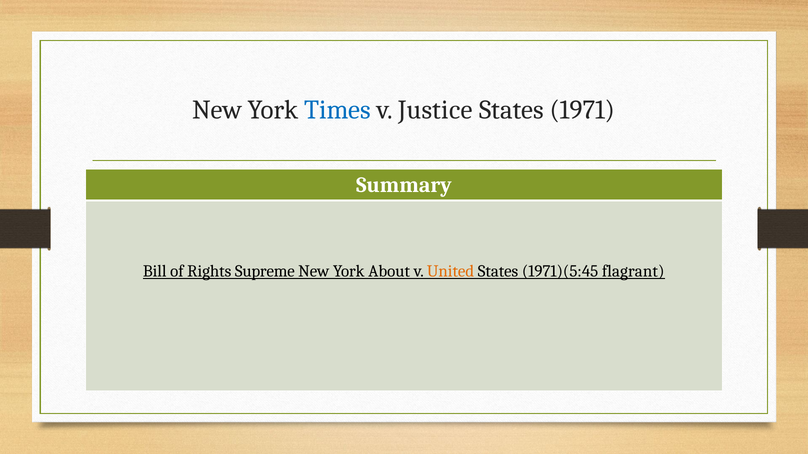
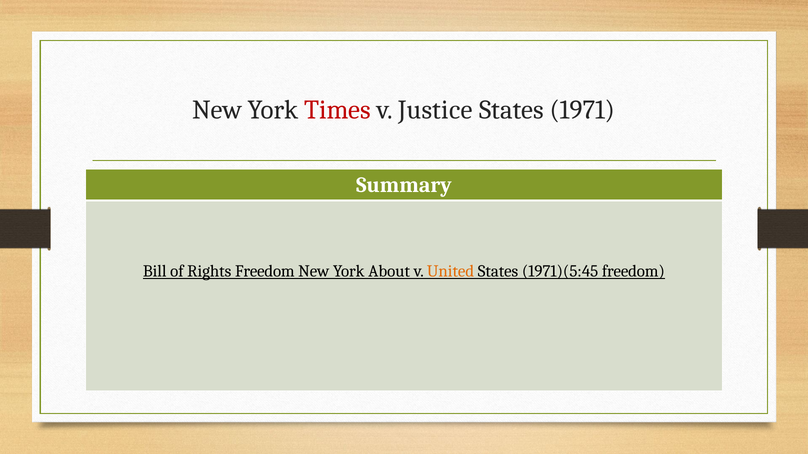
Times colour: blue -> red (338, 110)
Rights Supreme: Supreme -> Freedom (265, 271)
1971)(5:45 flagrant: flagrant -> freedom (633, 271)
